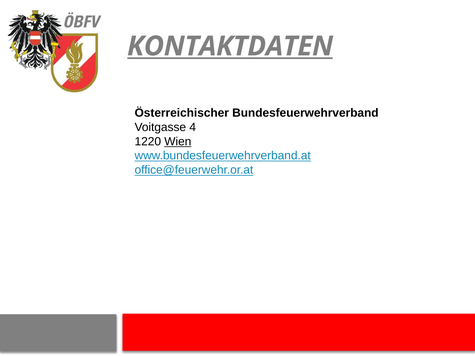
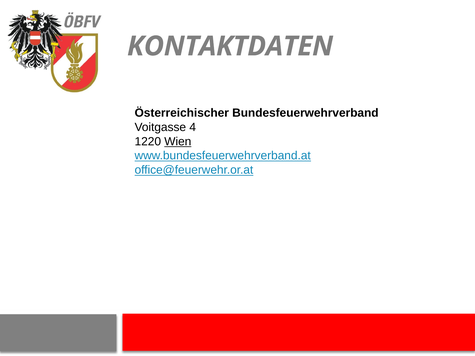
KONTAKTDATEN underline: present -> none (230, 46)
